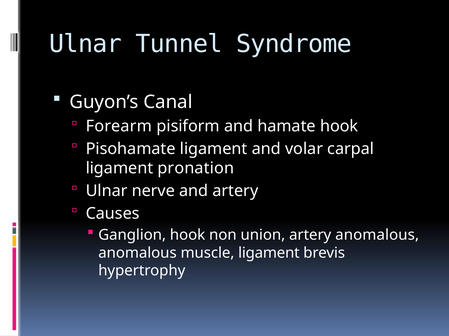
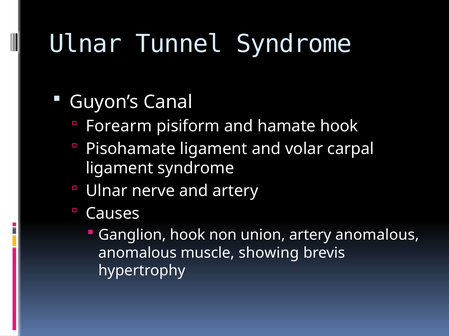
ligament pronation: pronation -> syndrome (196, 168)
muscle ligament: ligament -> showing (269, 253)
